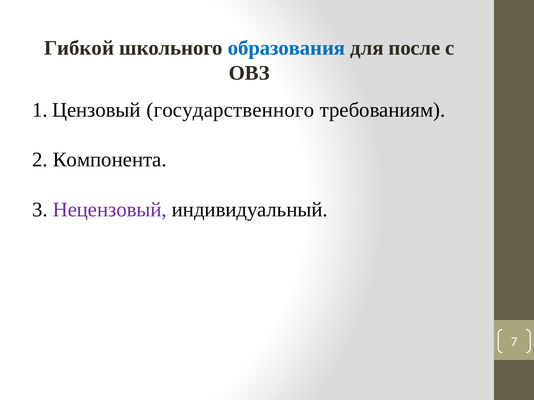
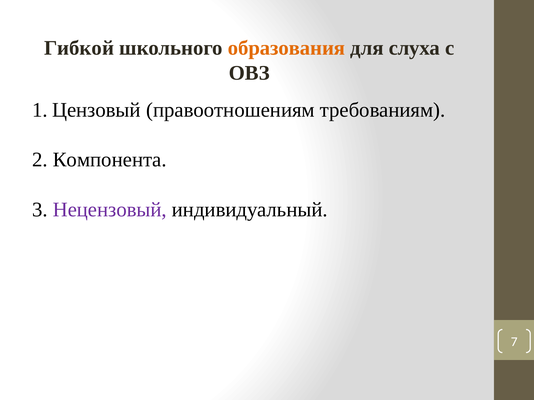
образования colour: blue -> orange (287, 48)
после: после -> слуха (414, 48)
государственного: государственного -> правоотношениям (230, 110)
